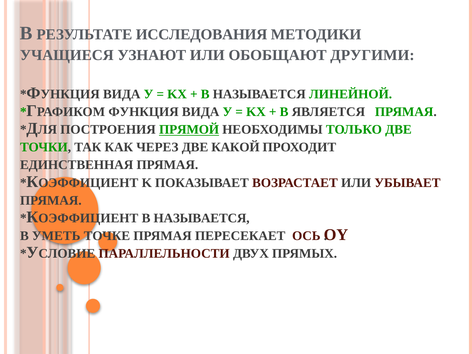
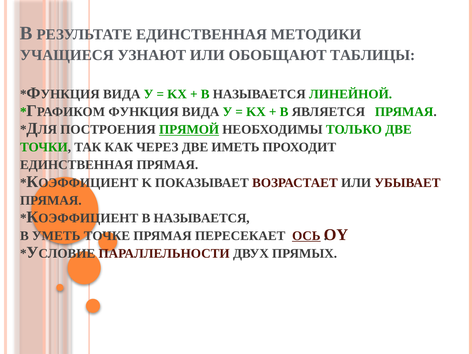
РЕЗУЛЬТАТЕ ИССЛЕДОВАНИЯ: ИССЛЕДОВАНИЯ -> ЕДИНСТВЕННАЯ (201, 35)
ДРУГИМИ: ДРУГИМИ -> ТАБЛИЦЫ (373, 55)
КАКОЙ: КАКОЙ -> ИМЕТЬ (235, 147)
ОСЬ underline: none -> present (306, 236)
